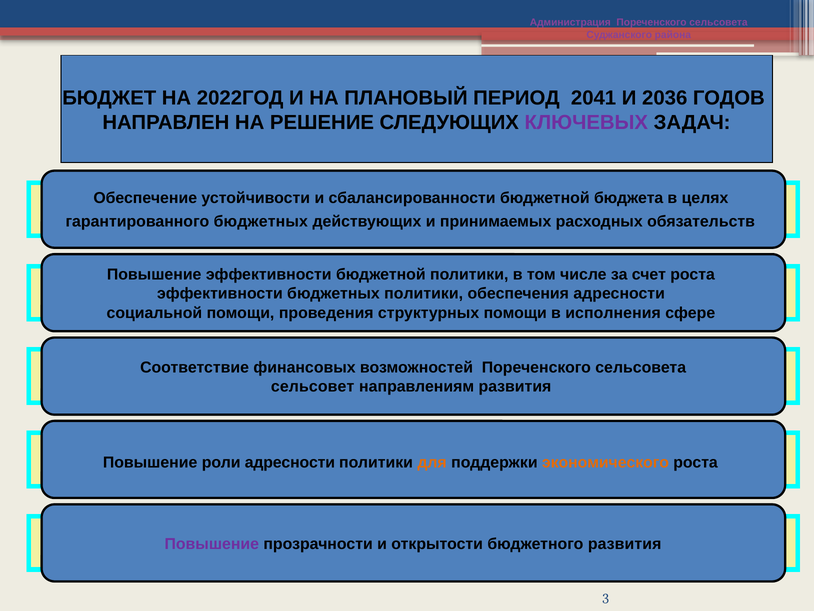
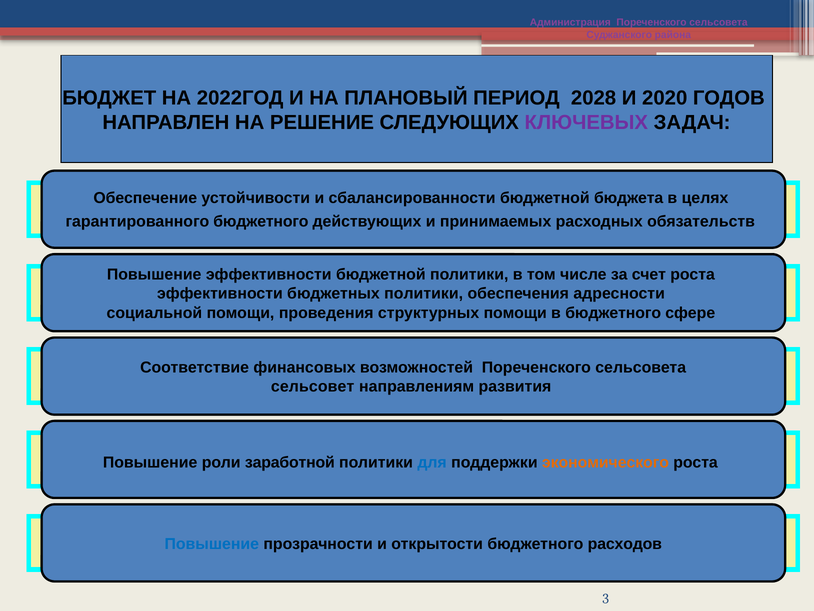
2041: 2041 -> 2028 (594, 98)
2036: 2036 -> 2020 (665, 98)
гарантированного бюджетных: бюджетных -> бюджетного (261, 221)
в исполнения: исполнения -> бюджетного (613, 313)
роли адресности: адресности -> заработной (290, 462)
для colour: orange -> blue (432, 462)
Повышение colour: purple -> blue (212, 544)
бюджетного развития: развития -> расходов (625, 544)
